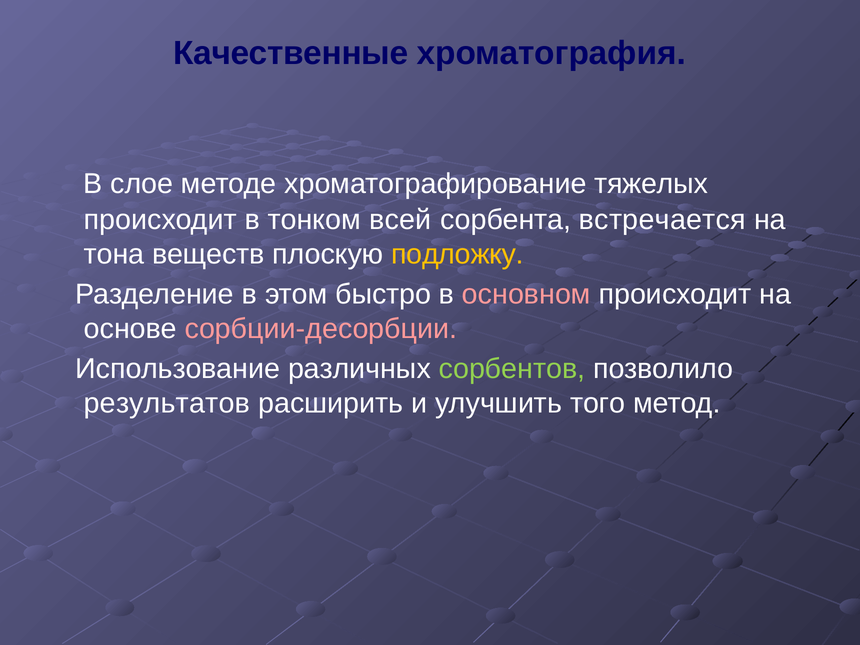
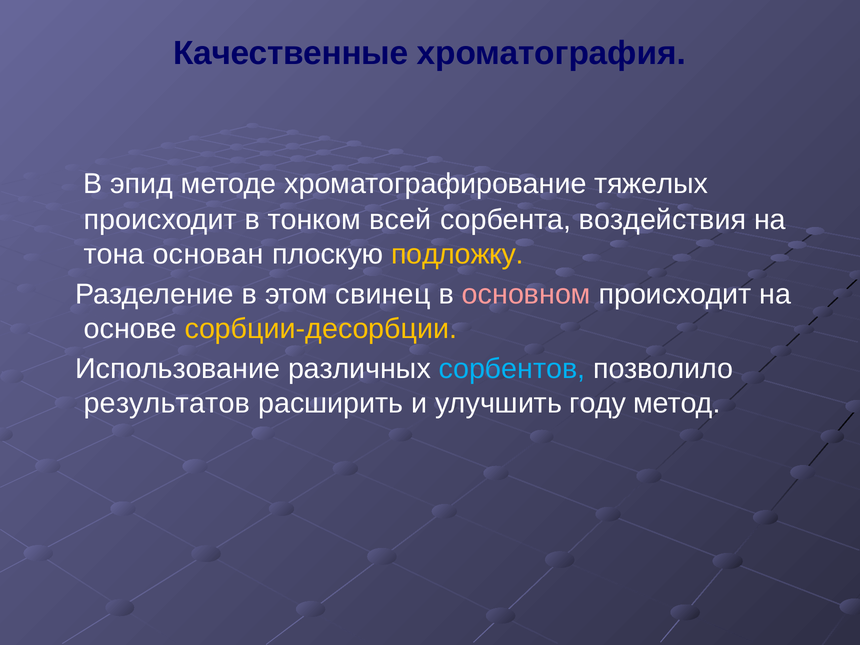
слое: слое -> эпид (142, 184)
встречается: встречается -> воздействия (663, 220)
веществ: веществ -> основан (208, 254)
быстро: быстро -> свинец (383, 294)
сорбции-десорбции colour: pink -> yellow (321, 329)
сорбентов colour: light green -> light blue (512, 369)
того: того -> году (598, 403)
